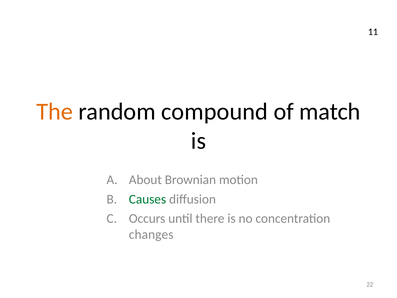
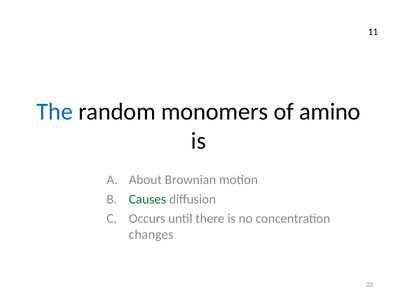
The colour: orange -> blue (55, 112)
compound: compound -> monomers (215, 112)
match: match -> amino (330, 112)
